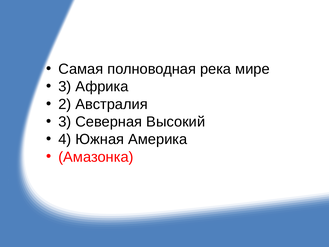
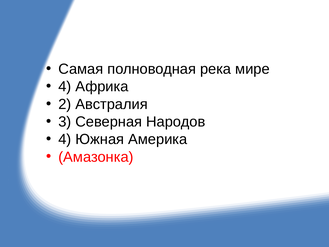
3: 3 -> 4 (65, 87)
Высокий: Высокий -> Народов (176, 122)
